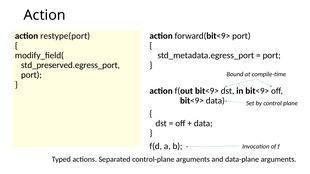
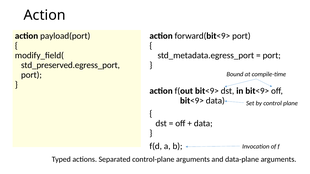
restype(port: restype(port -> payload(port (65, 36)
